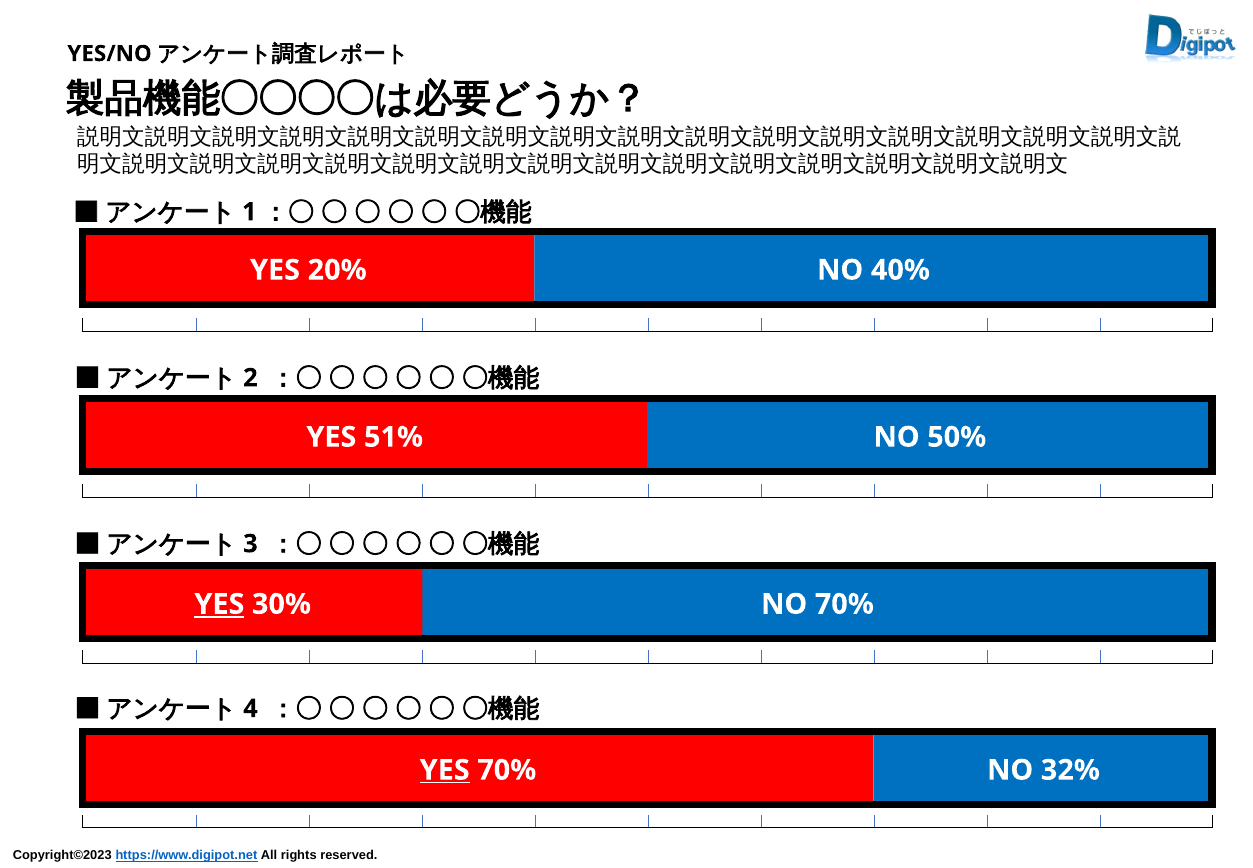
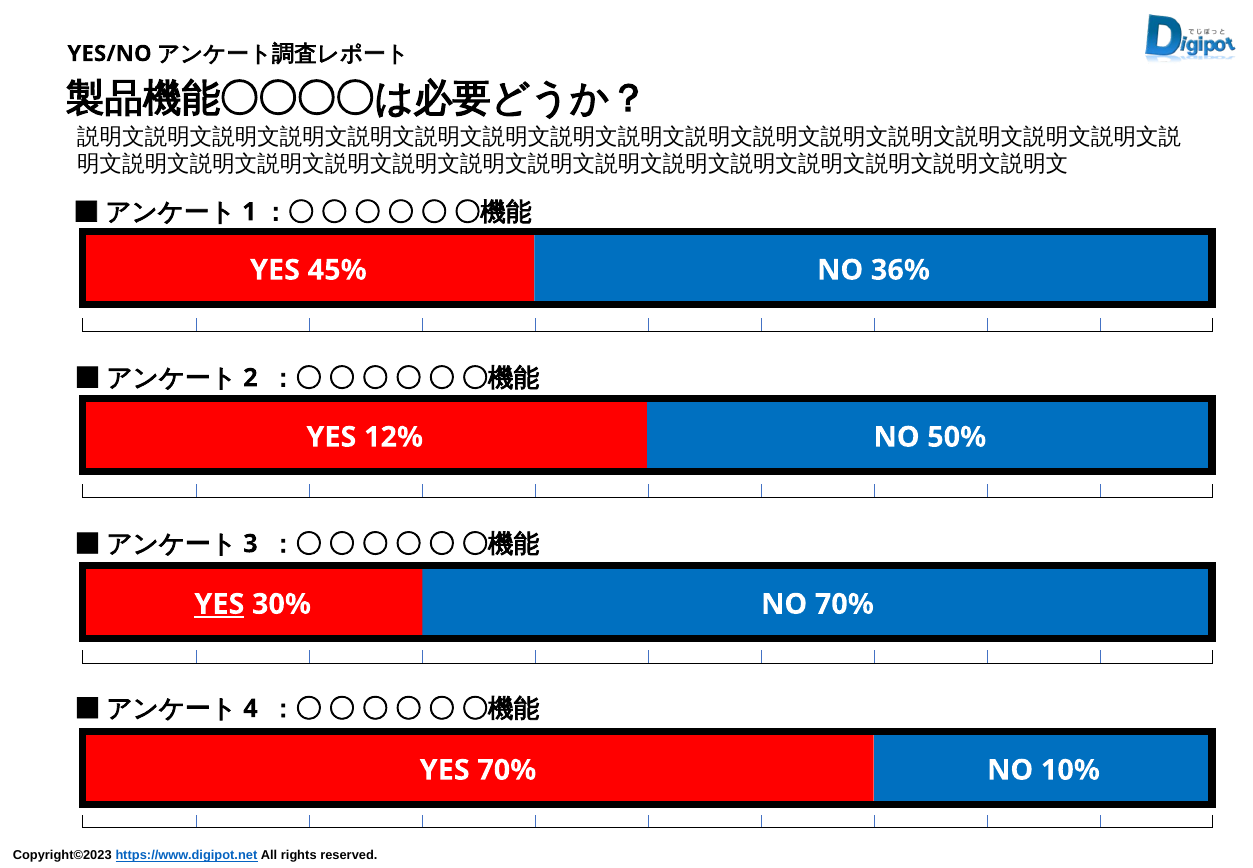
20%: 20% -> 45% (337, 270)
40%: 40% -> 36% (900, 270)
51%: 51% -> 12% (394, 437)
YES underline: present -> none (445, 770)
32%: 32% -> 10% (1070, 770)
